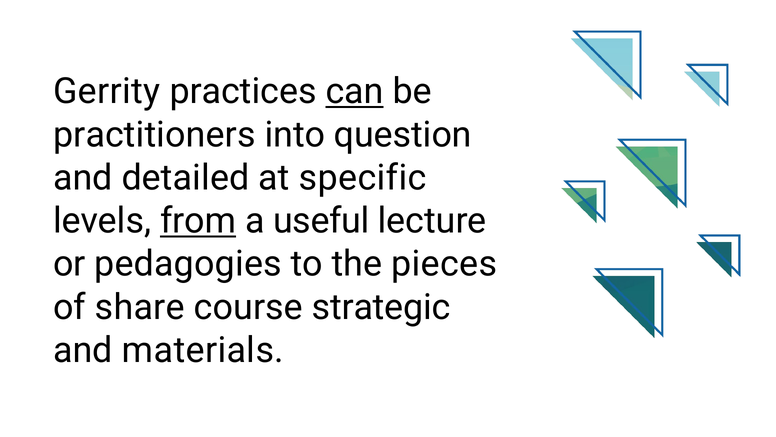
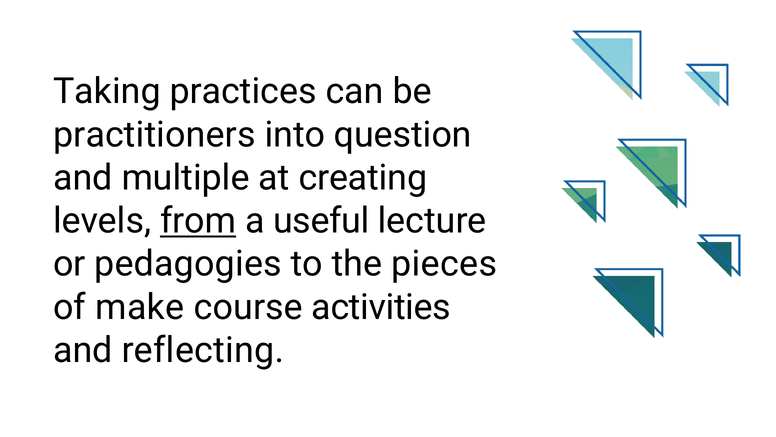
Gerrity: Gerrity -> Taking (107, 92)
can underline: present -> none (355, 92)
detailed: detailed -> multiple (186, 178)
specific: specific -> creating (363, 178)
share: share -> make (140, 307)
strategic: strategic -> activities (381, 307)
materials: materials -> reflecting (203, 350)
